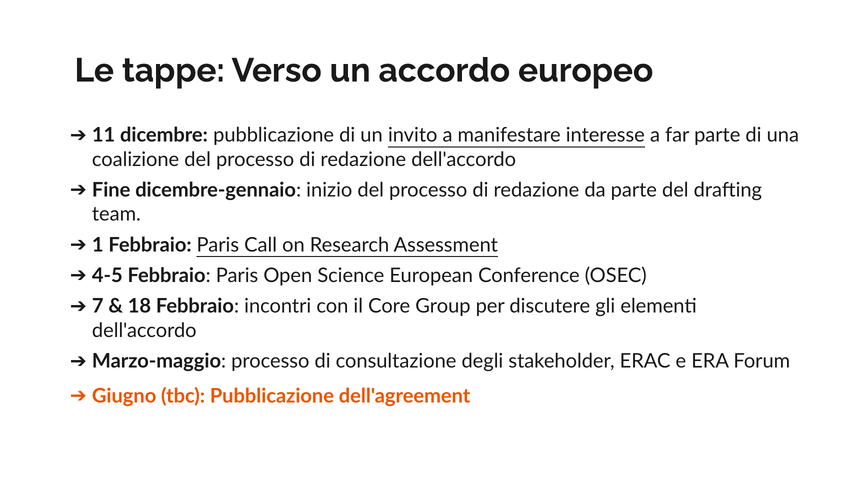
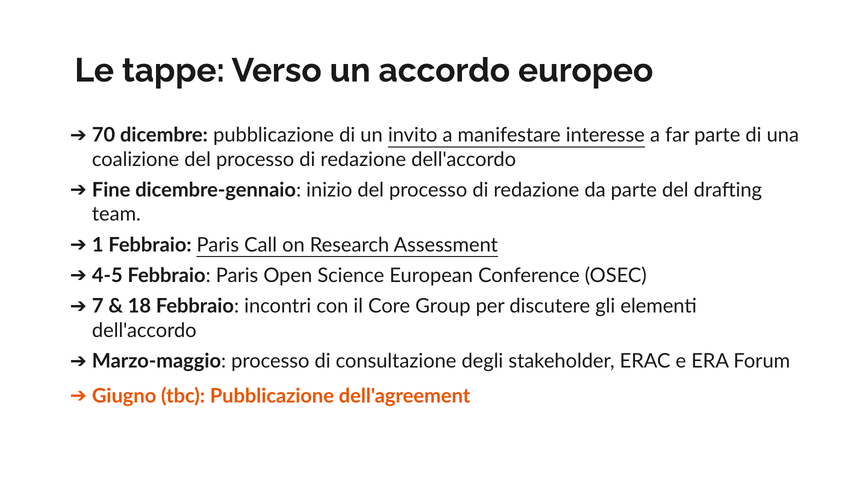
11: 11 -> 70 (104, 135)
